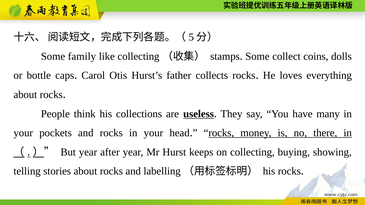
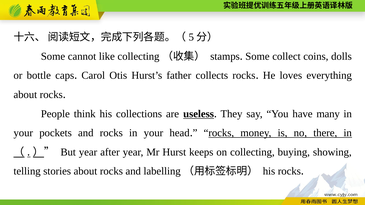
family: family -> cannot (82, 56)
